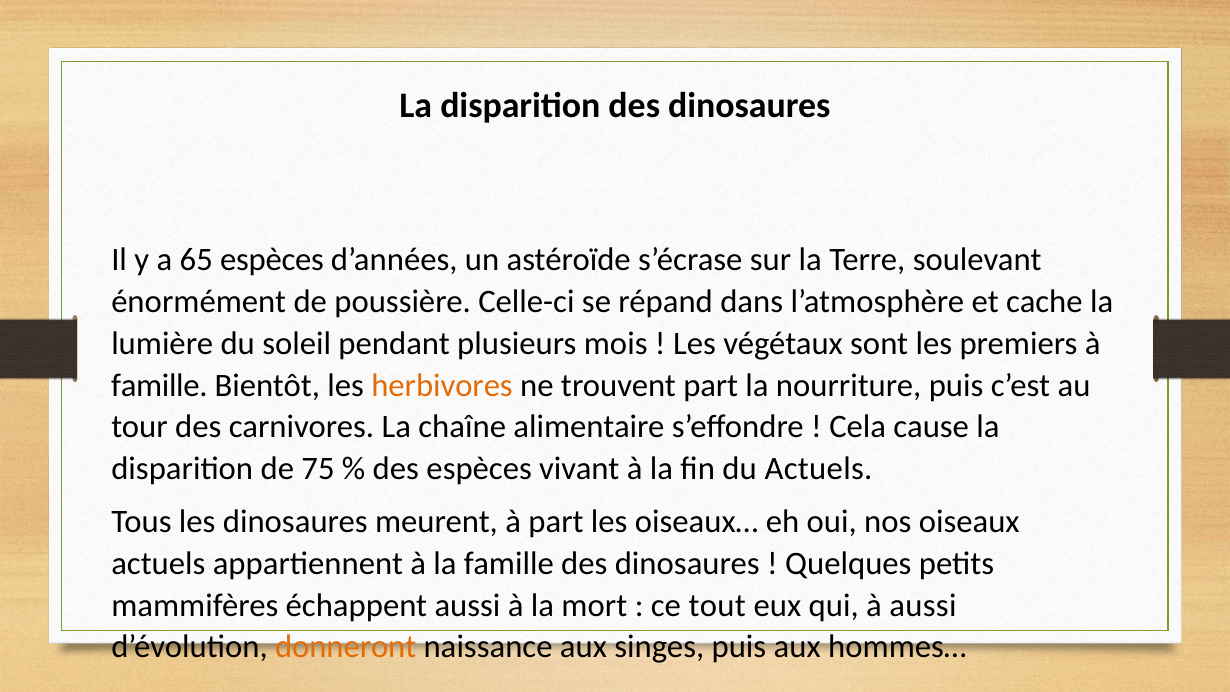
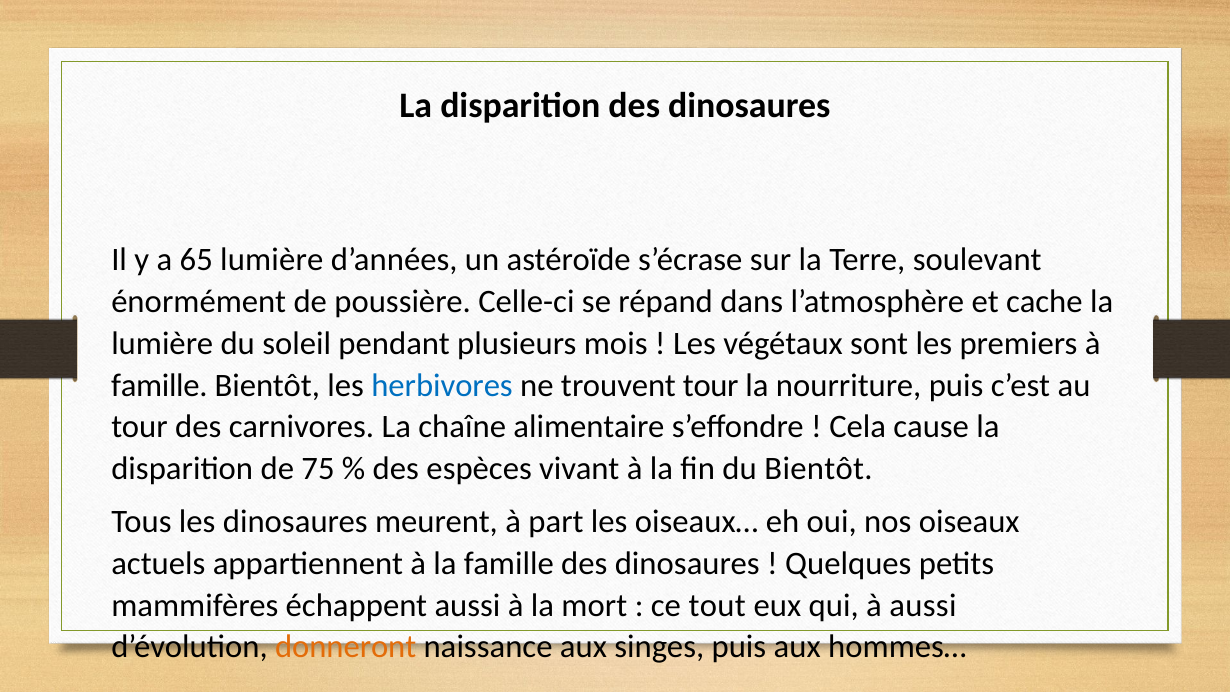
65 espèces: espèces -> lumière (272, 259)
herbivores colour: orange -> blue (442, 385)
trouvent part: part -> tour (711, 385)
du Actuels: Actuels -> Bientôt (819, 469)
